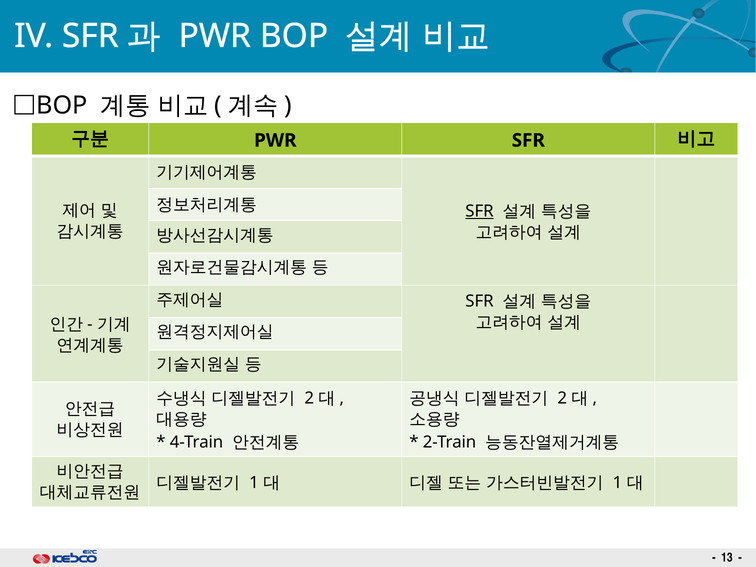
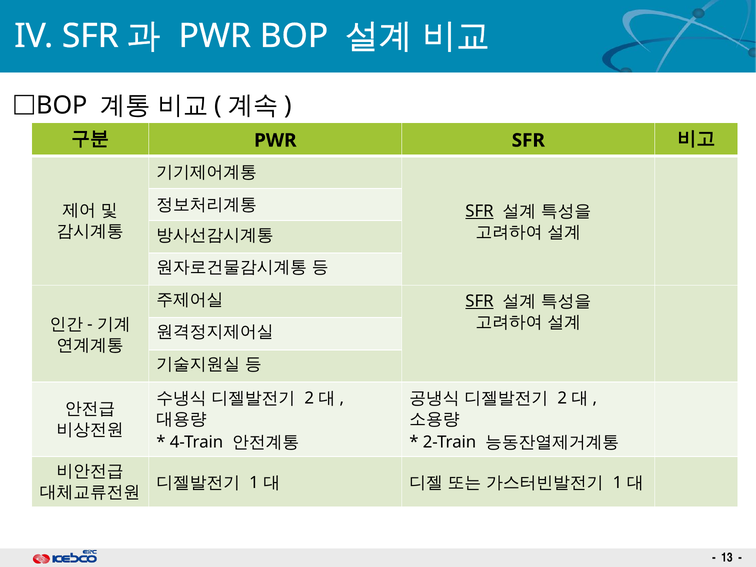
SFR underline: none -> present (480, 301)
